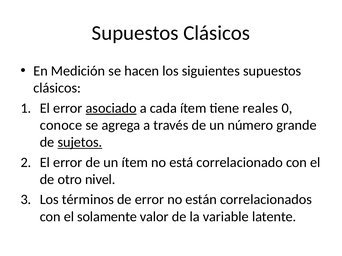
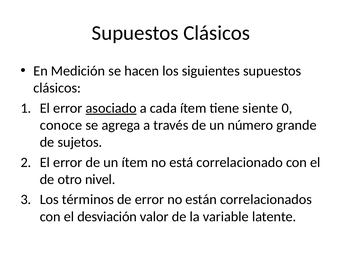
reales: reales -> siente (260, 108)
sujetos underline: present -> none (80, 143)
solamente: solamente -> desviación (107, 217)
